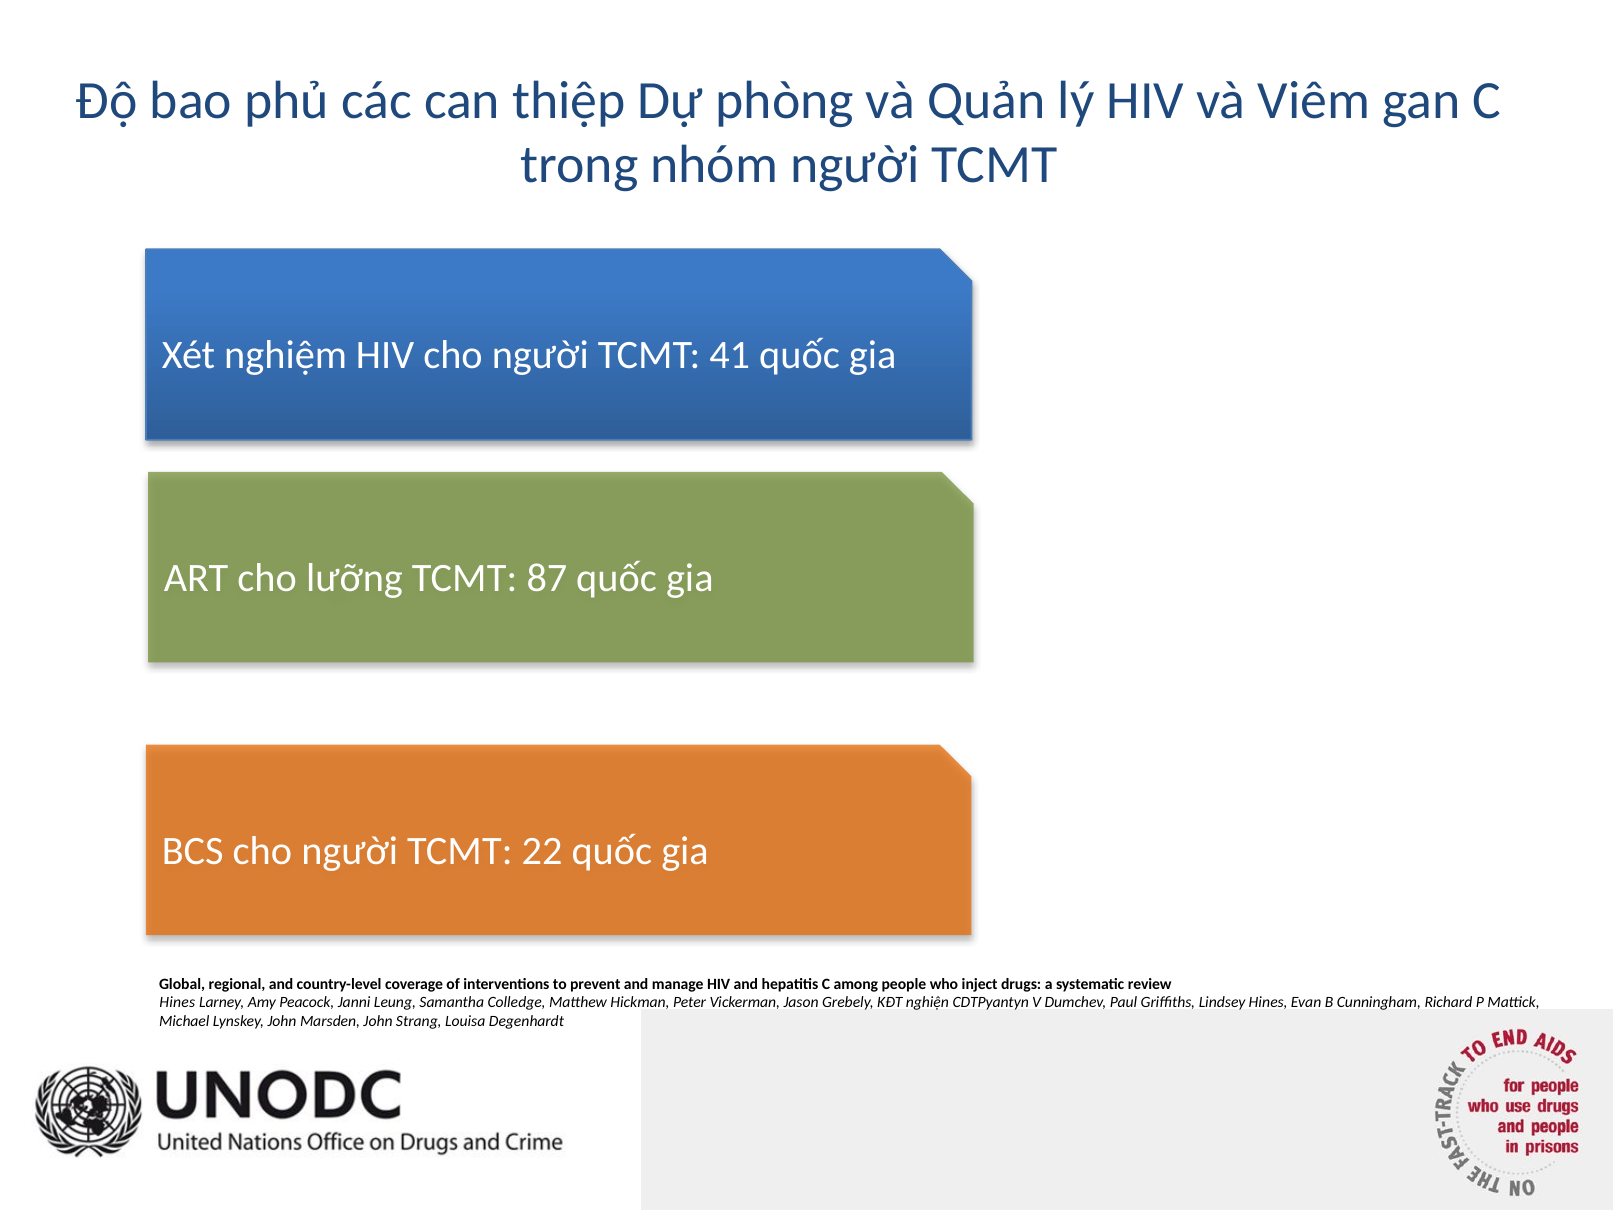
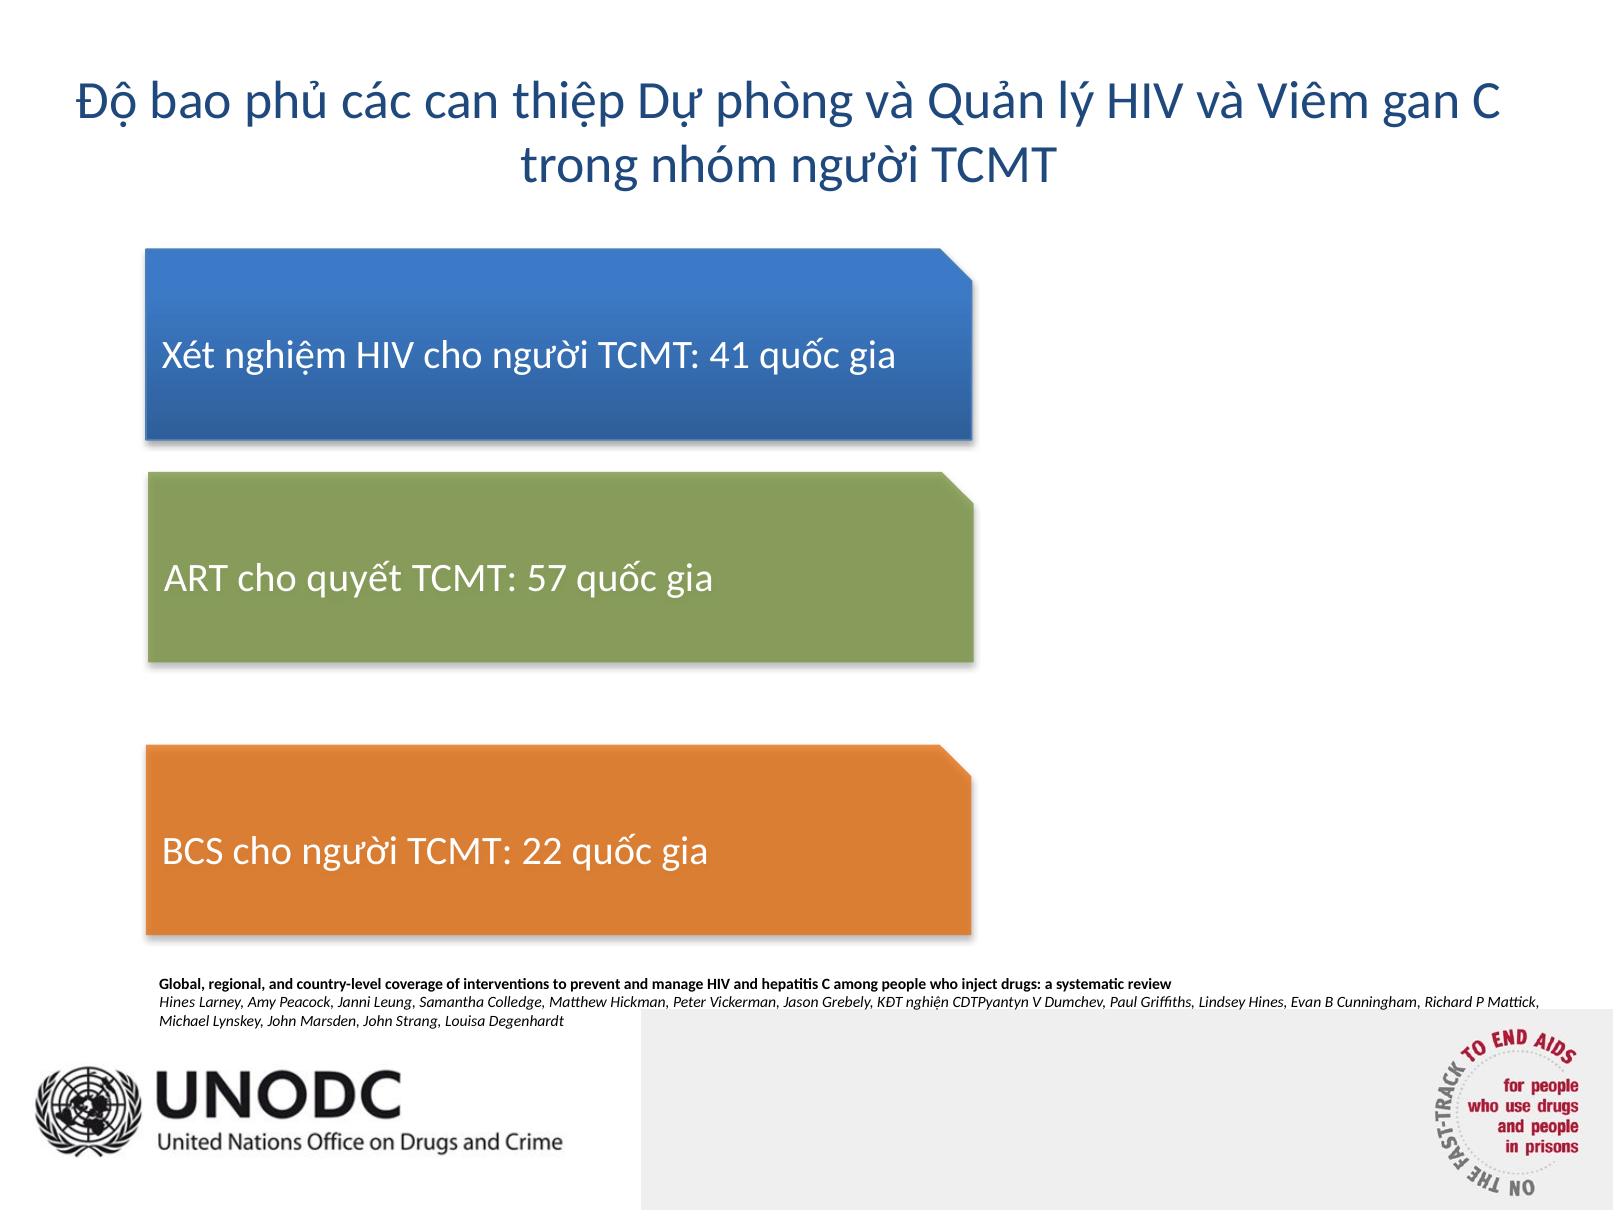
lưỡng: lưỡng -> quyết (354, 578)
87: 87 -> 57 (547, 578)
